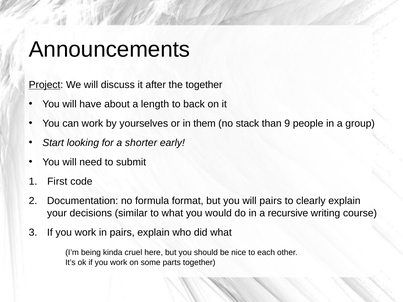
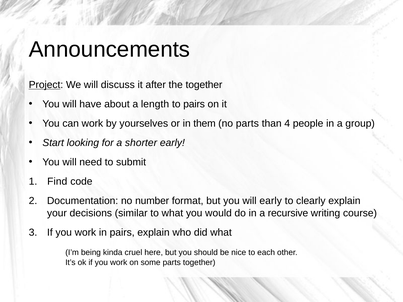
to back: back -> pairs (194, 104)
no stack: stack -> parts (247, 123)
9: 9 -> 4 (287, 123)
First: First -> Find (57, 182)
formula: formula -> number (152, 201)
will pairs: pairs -> early (271, 201)
